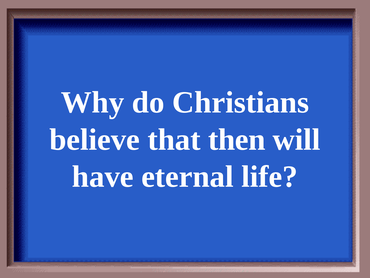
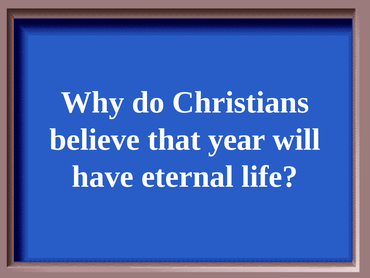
then: then -> year (237, 139)
